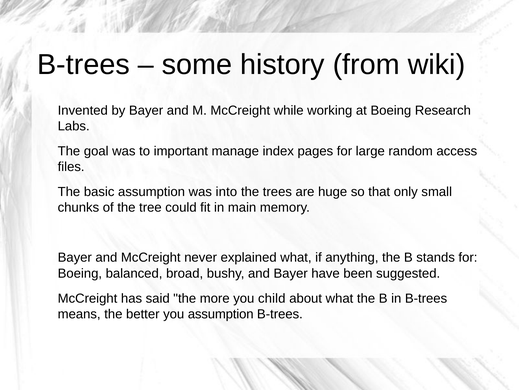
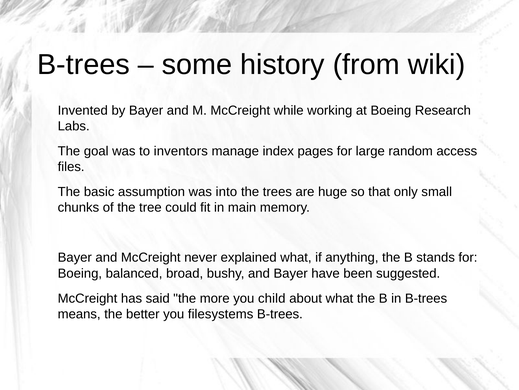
important: important -> inventors (181, 151)
you assumption: assumption -> filesystems (221, 313)
